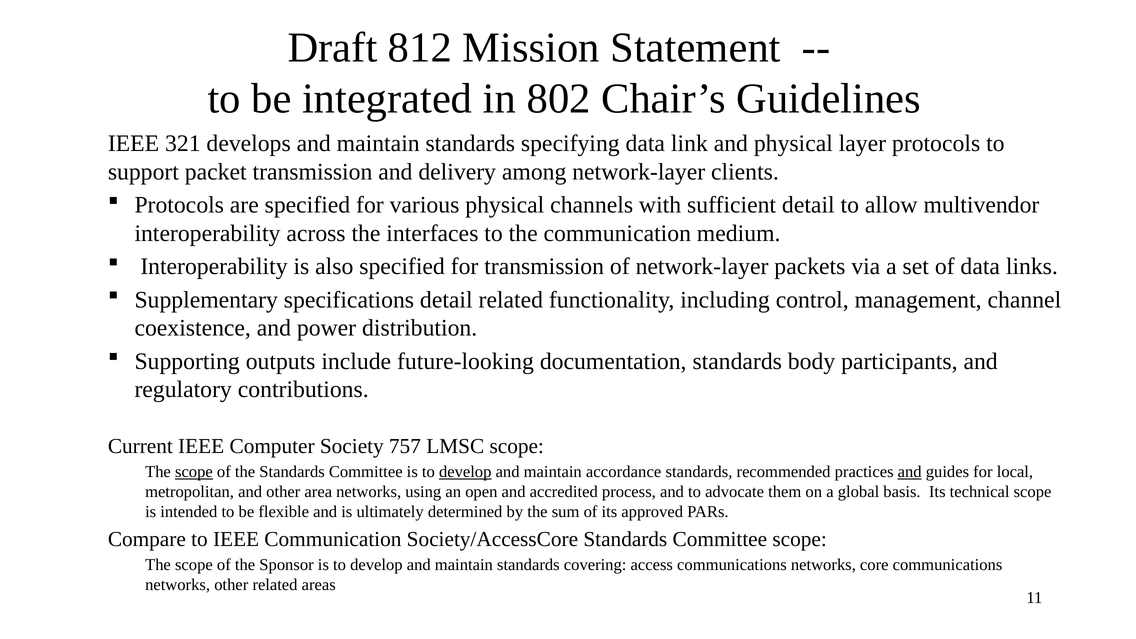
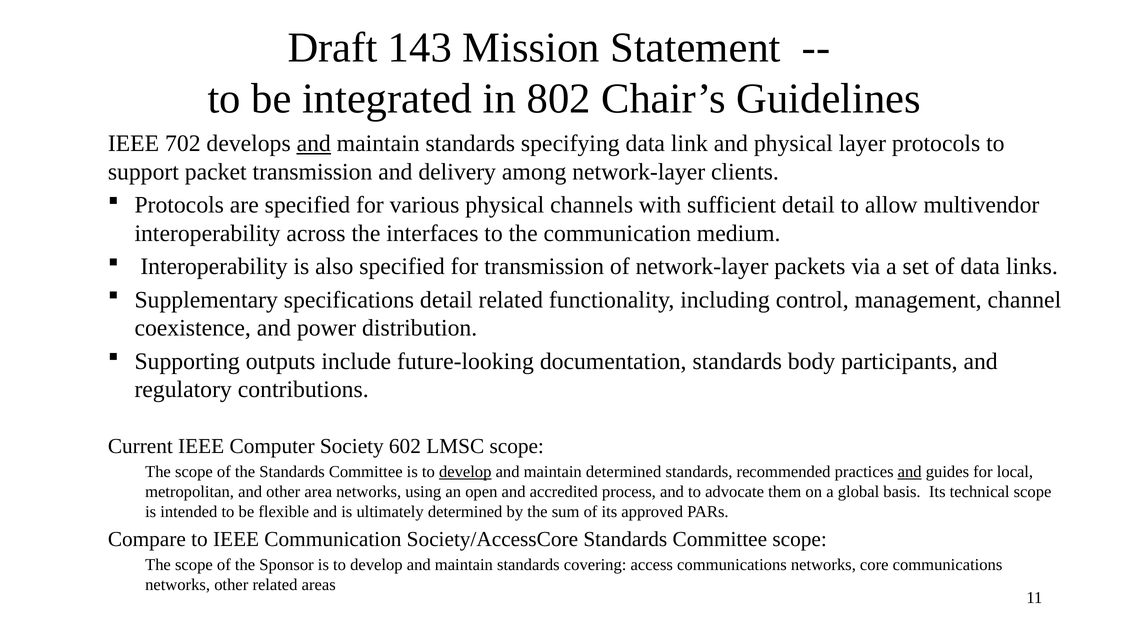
812: 812 -> 143 (420, 47)
321: 321 -> 702 (183, 143)
and underline: none -> present (314, 143)
757: 757 -> 602 (405, 446)
scope underline: present -> none (194, 472)
maintain accordance: accordance -> determined (624, 472)
